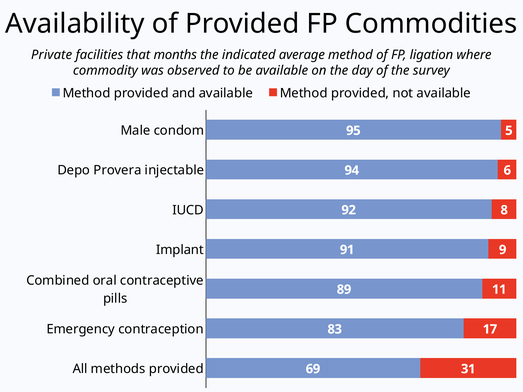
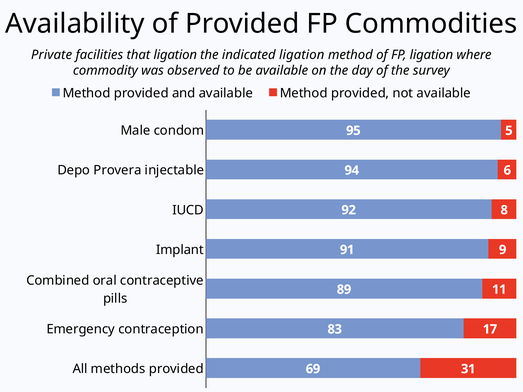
that months: months -> ligation (175, 55)
indicated average: average -> ligation (302, 55)
